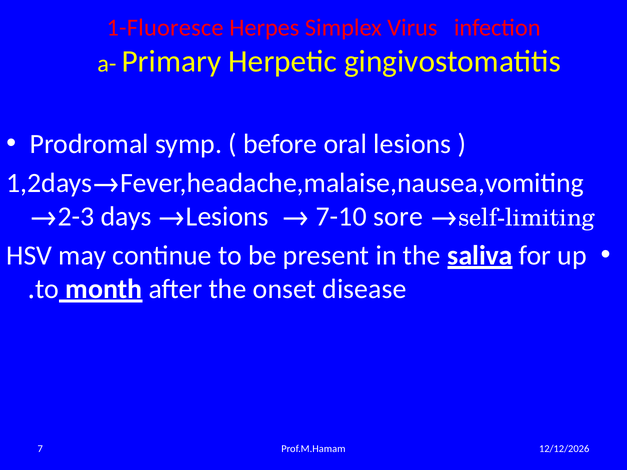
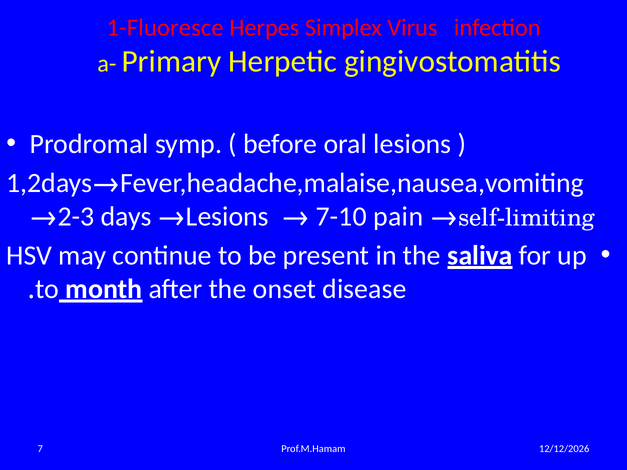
sore: sore -> pain (398, 217)
